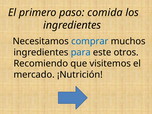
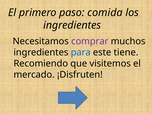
comprar colour: blue -> purple (90, 41)
otros: otros -> tiene (126, 52)
¡Nutrición: ¡Nutrición -> ¡Disfruten (80, 75)
